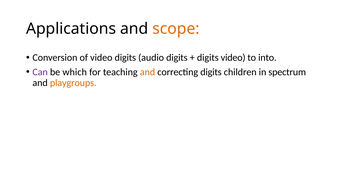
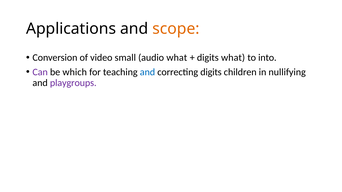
video digits: digits -> small (125, 58)
audio digits: digits -> what (177, 58)
digits video: video -> what (233, 58)
and colour: orange -> blue (147, 72)
spectrum: spectrum -> nullifying (287, 72)
playgroups colour: orange -> purple (73, 83)
